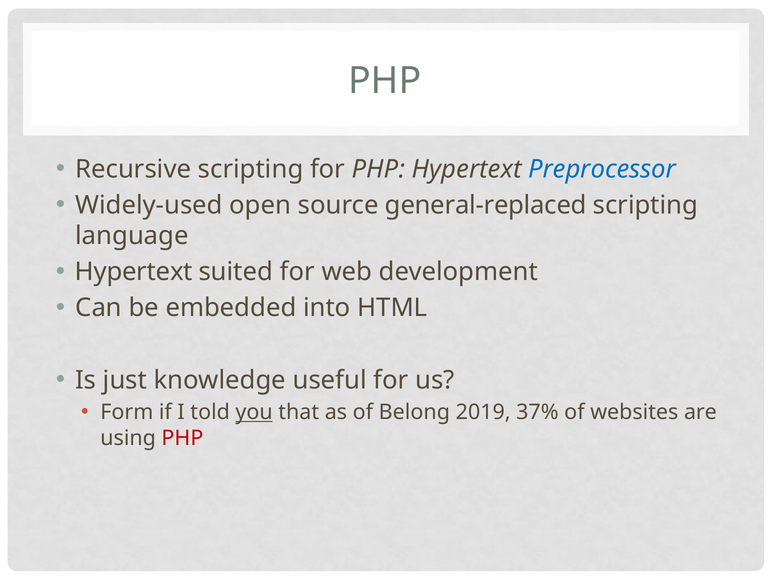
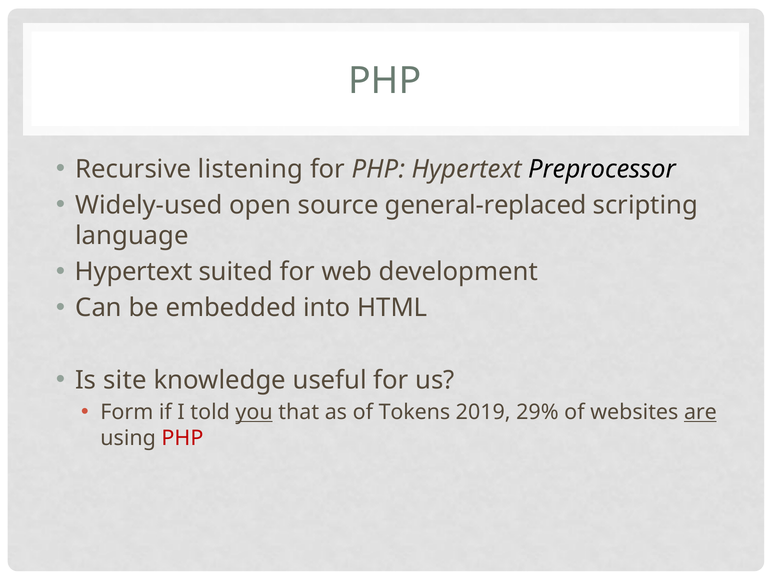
Recursive scripting: scripting -> listening (250, 169)
Preprocessor colour: blue -> black (602, 169)
just: just -> site (125, 380)
Belong: Belong -> Tokens (414, 412)
37%: 37% -> 29% (537, 412)
are underline: none -> present (700, 412)
